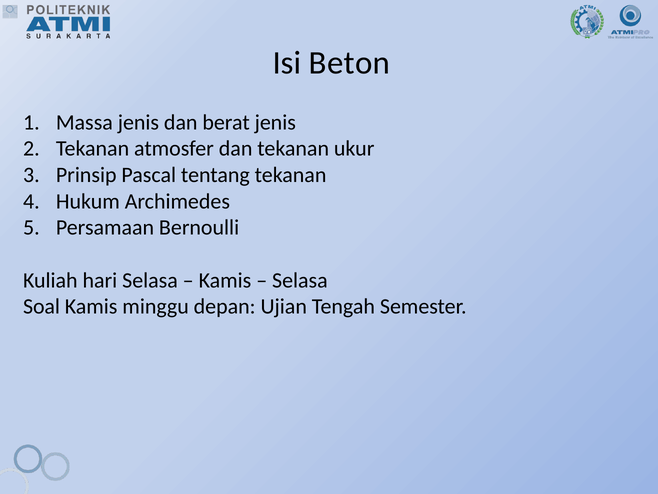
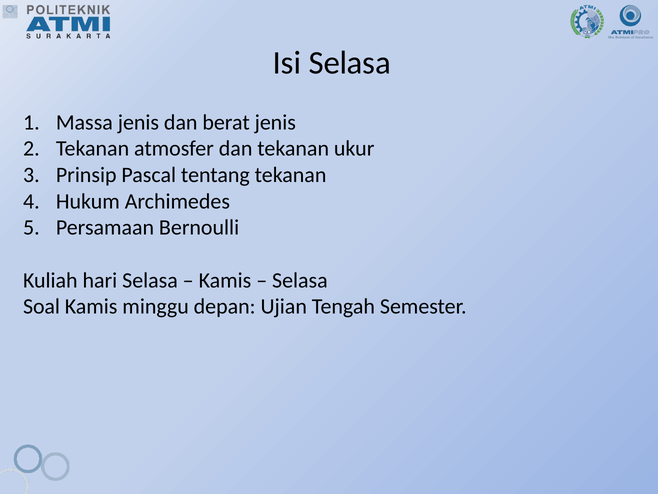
Isi Beton: Beton -> Selasa (350, 63)
